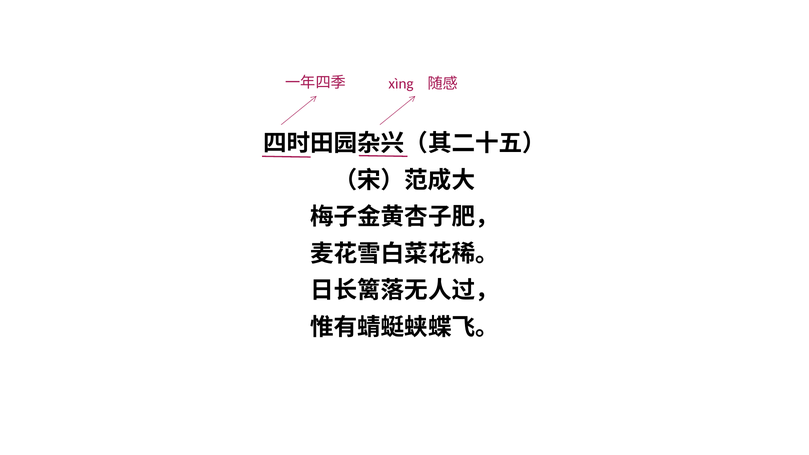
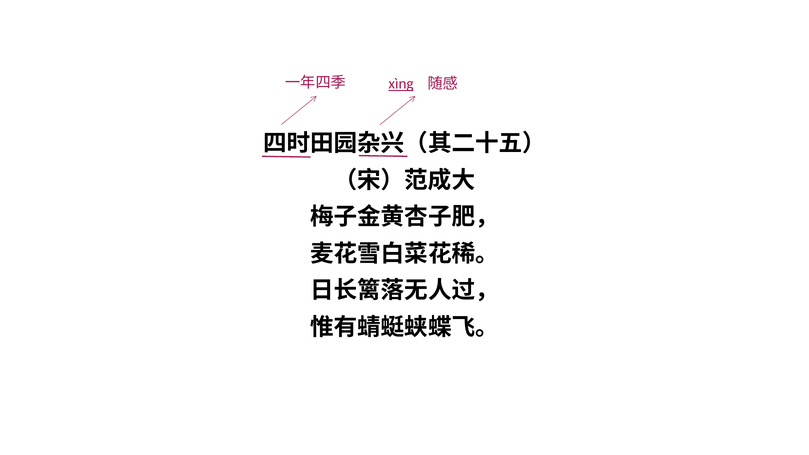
xìng underline: none -> present (401, 84)
